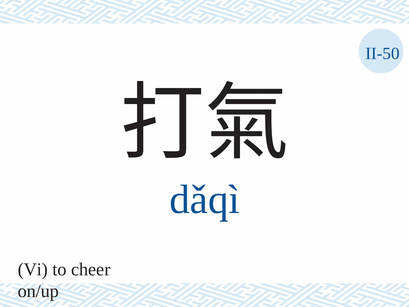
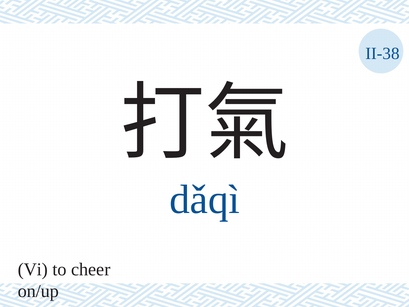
II-50: II-50 -> II-38 (383, 54)
